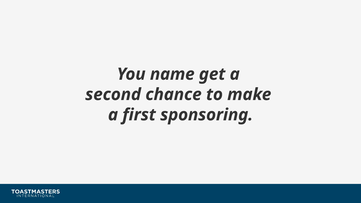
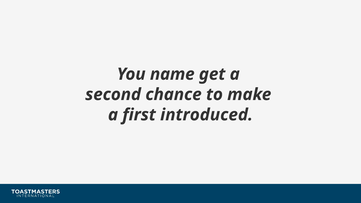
sponsoring: sponsoring -> introduced (207, 115)
